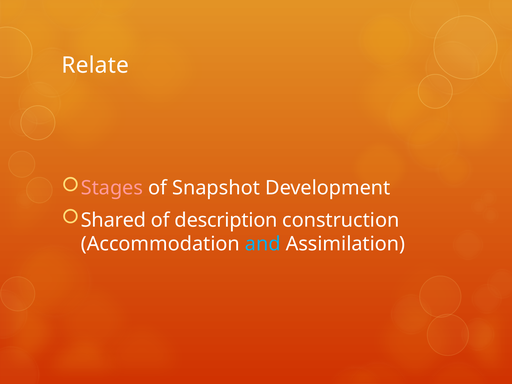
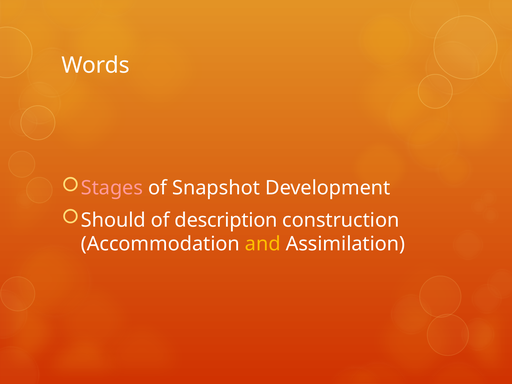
Relate: Relate -> Words (95, 65)
Shared: Shared -> Should (113, 220)
and colour: light blue -> yellow (263, 244)
